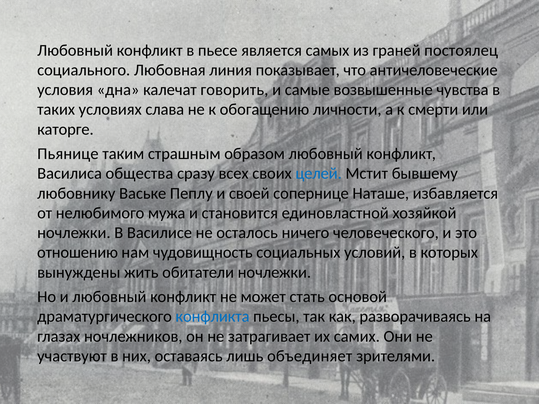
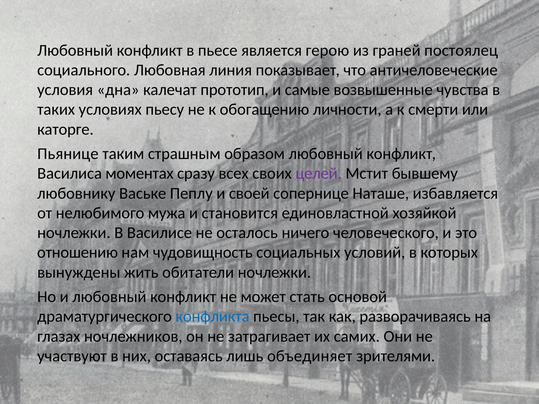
самых: самых -> герою (327, 50)
говорить: говорить -> прототип (235, 90)
слава: слава -> пьесу (165, 110)
общества: общества -> моментах (140, 174)
целей colour: blue -> purple (319, 174)
